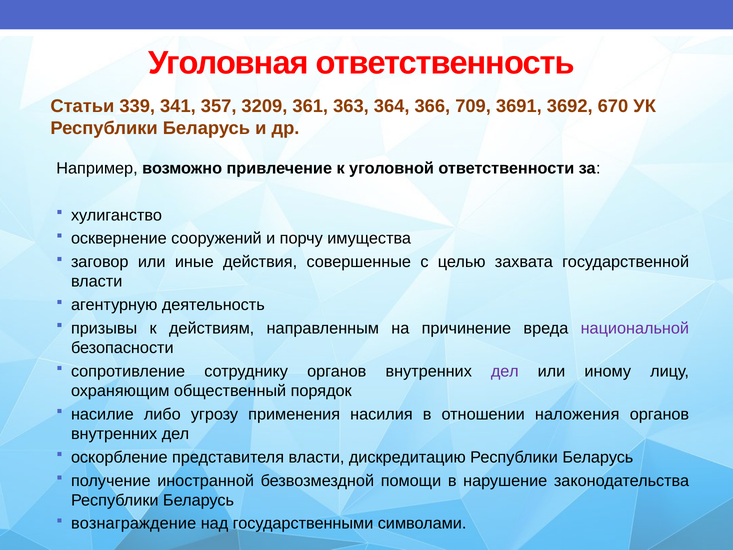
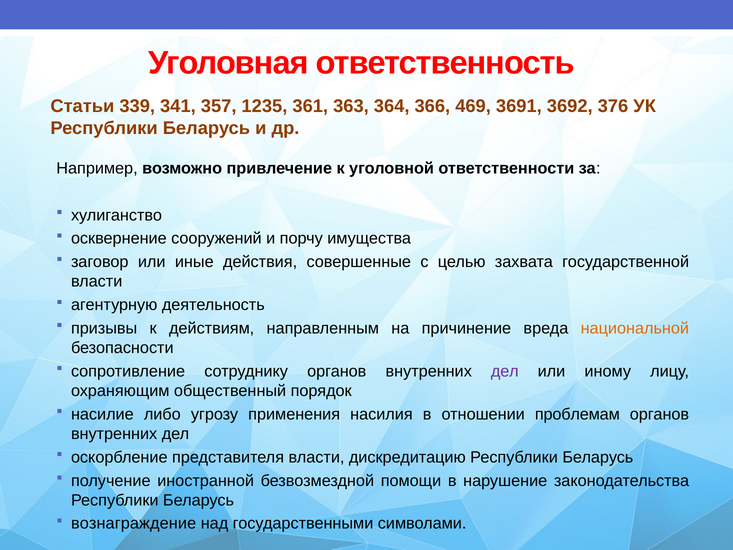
3209: 3209 -> 1235 (264, 106)
709: 709 -> 469 (473, 106)
670: 670 -> 376 (613, 106)
национальной colour: purple -> orange (635, 328)
наложения: наложения -> проблемам (577, 414)
